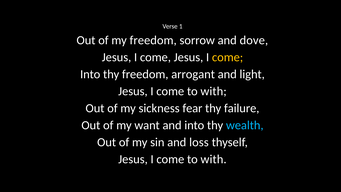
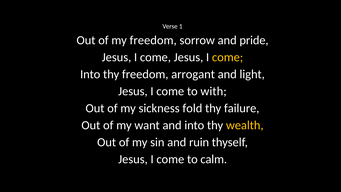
dove: dove -> pride (254, 40)
fear: fear -> fold (192, 108)
wealth colour: light blue -> yellow (245, 125)
loss: loss -> ruin (199, 142)
with: with -> calm (214, 159)
